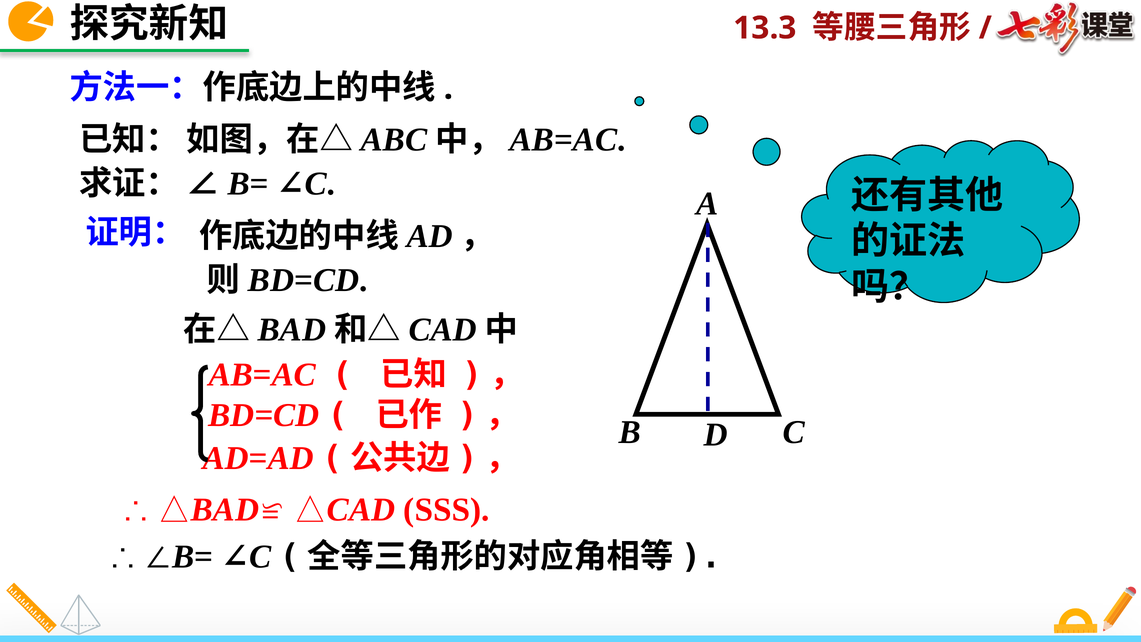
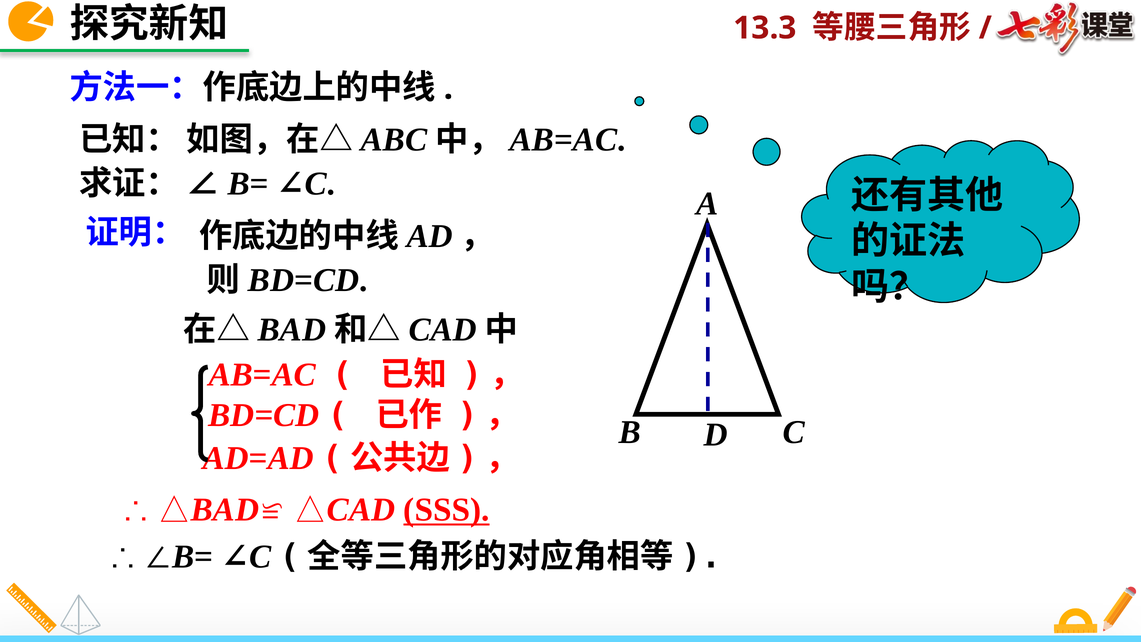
SSS underline: none -> present (446, 510)
